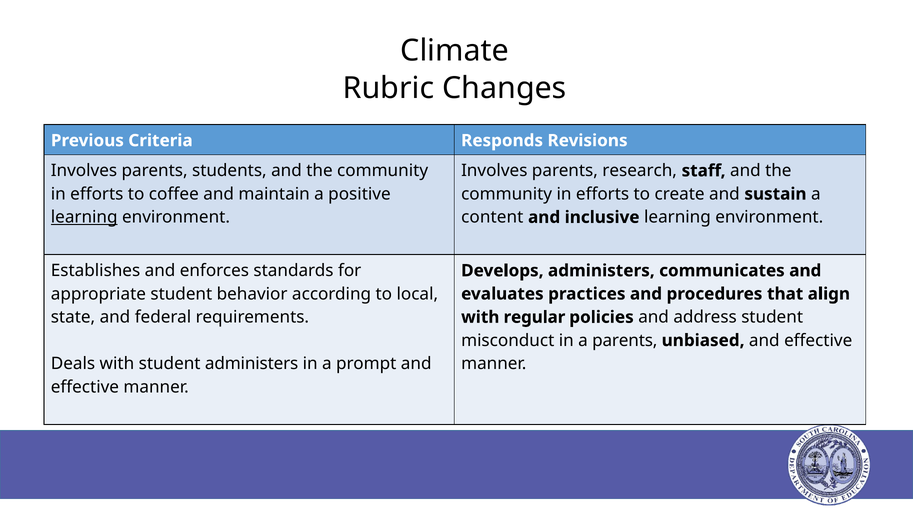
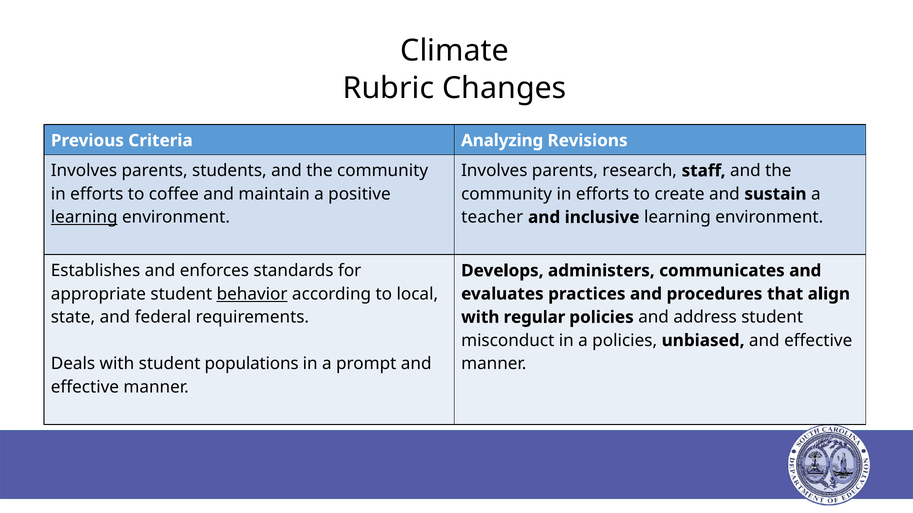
Responds: Responds -> Analyzing (502, 141)
content: content -> teacher (492, 217)
behavior underline: none -> present (252, 294)
a parents: parents -> policies (625, 341)
student administers: administers -> populations (252, 364)
